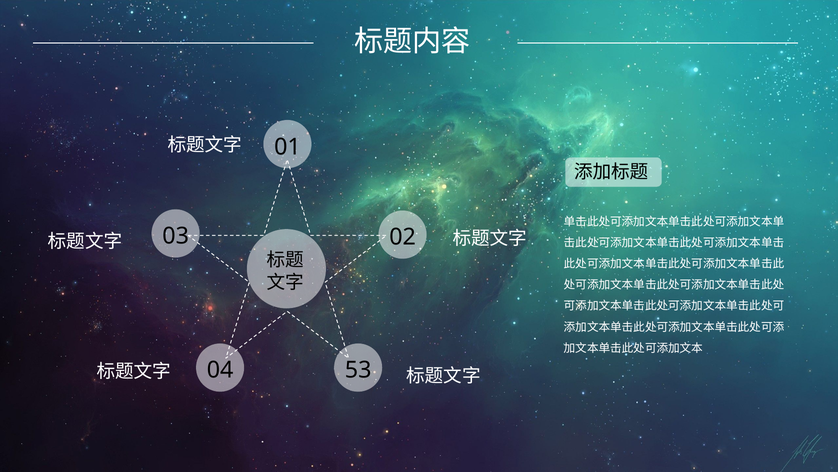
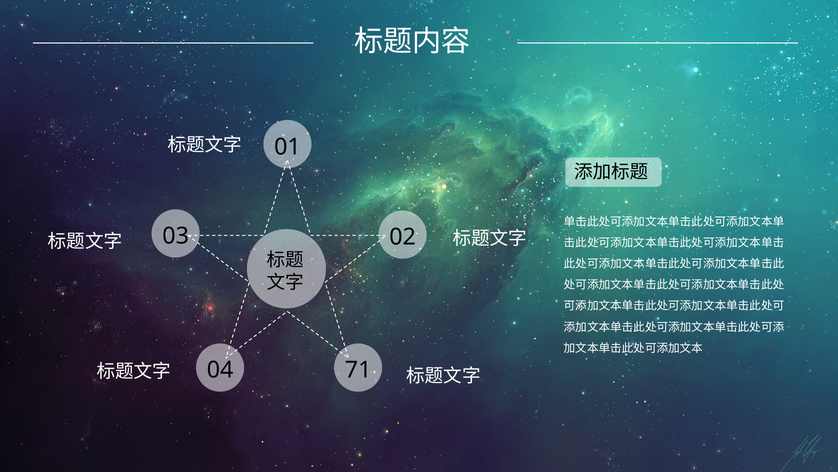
53: 53 -> 71 (358, 370)
